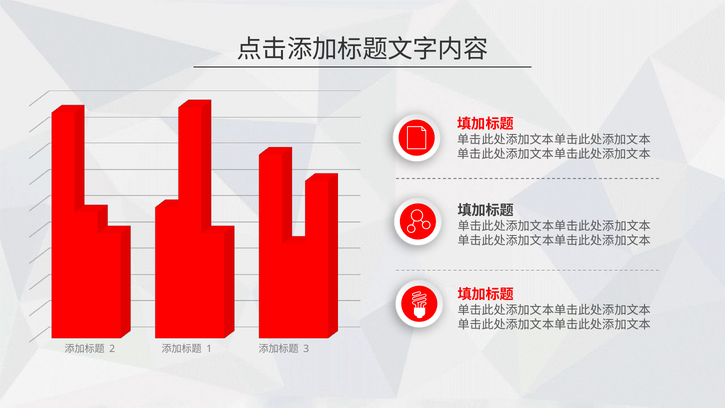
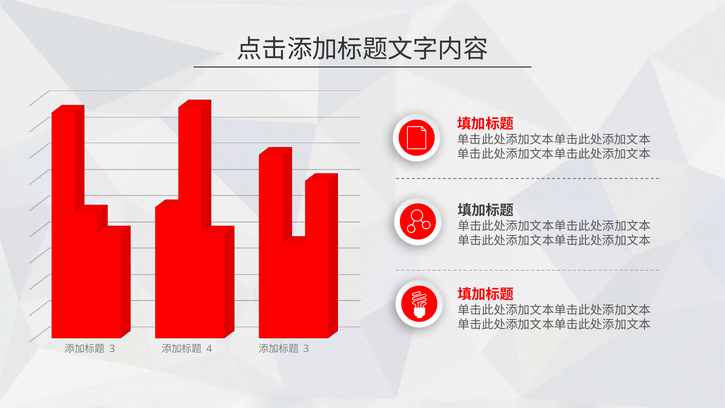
2: 2 -> 3 (112, 349)
1: 1 -> 4 (209, 349)
